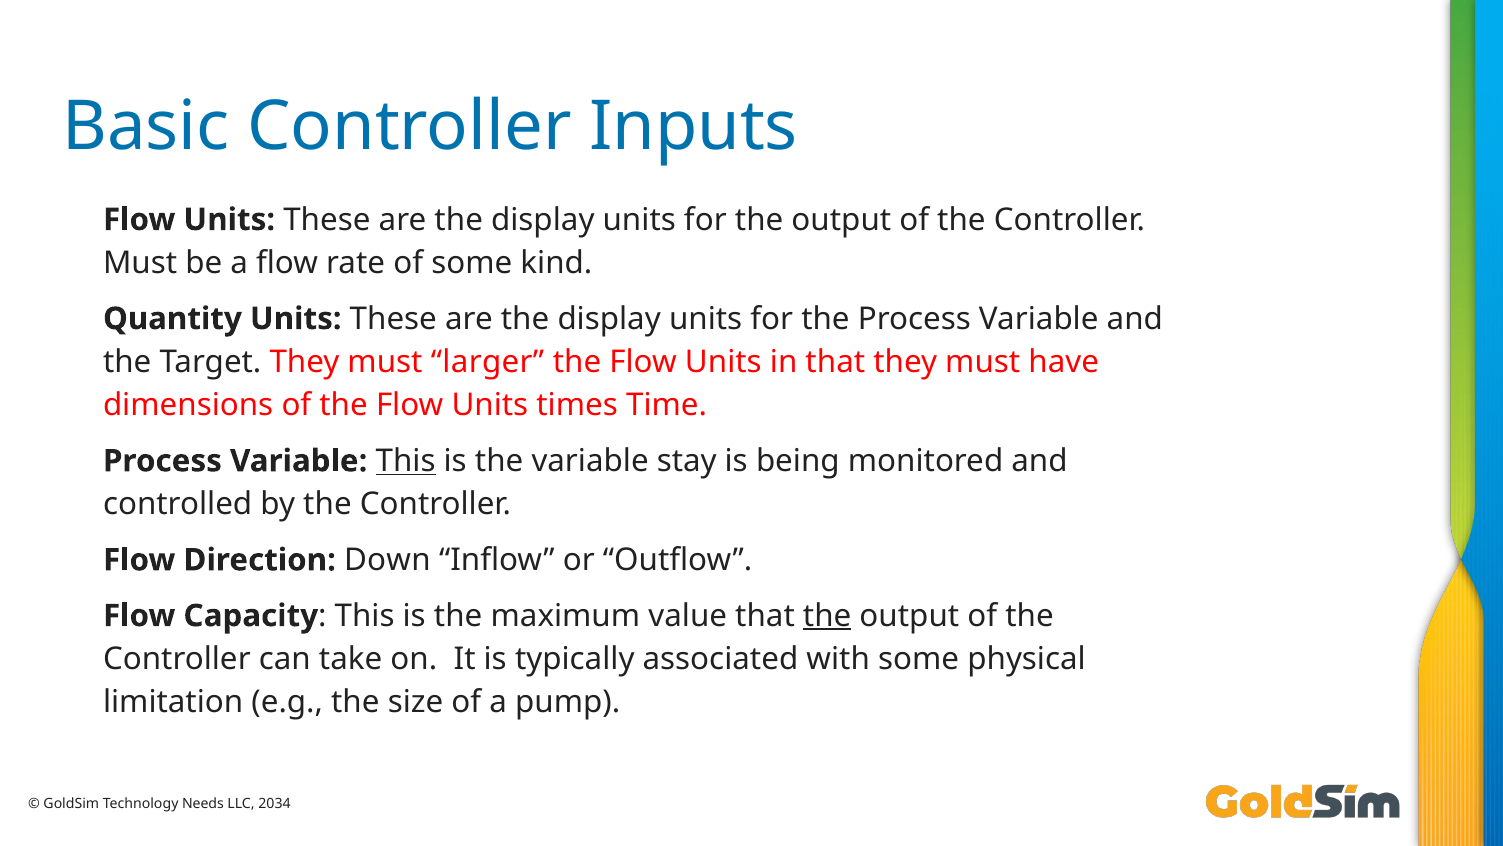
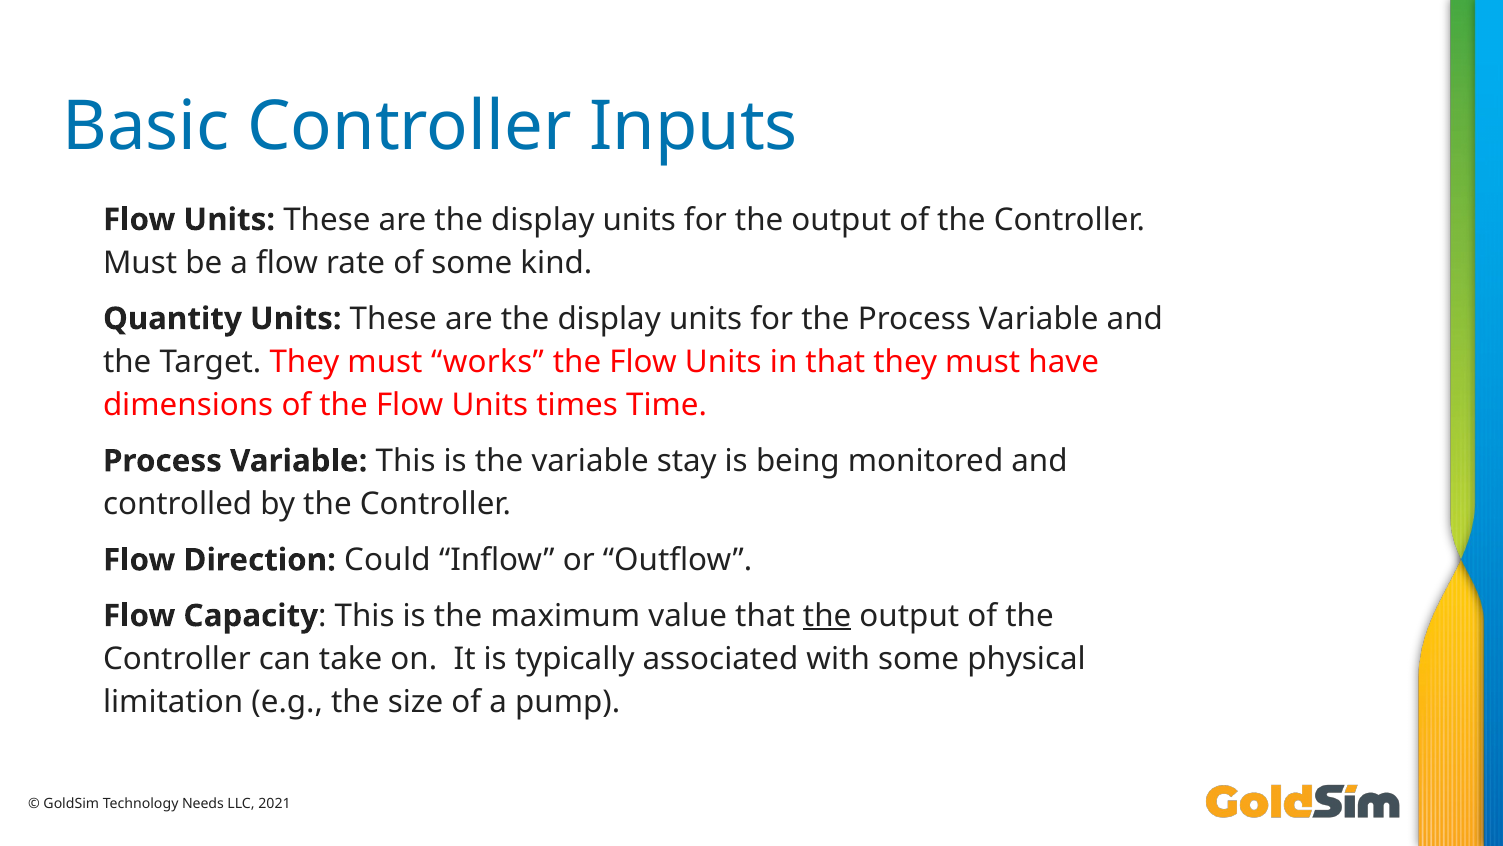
larger: larger -> works (488, 362)
This underline: present -> none (406, 461)
Down: Down -> Could (387, 560)
2034: 2034 -> 2021 (275, 803)
